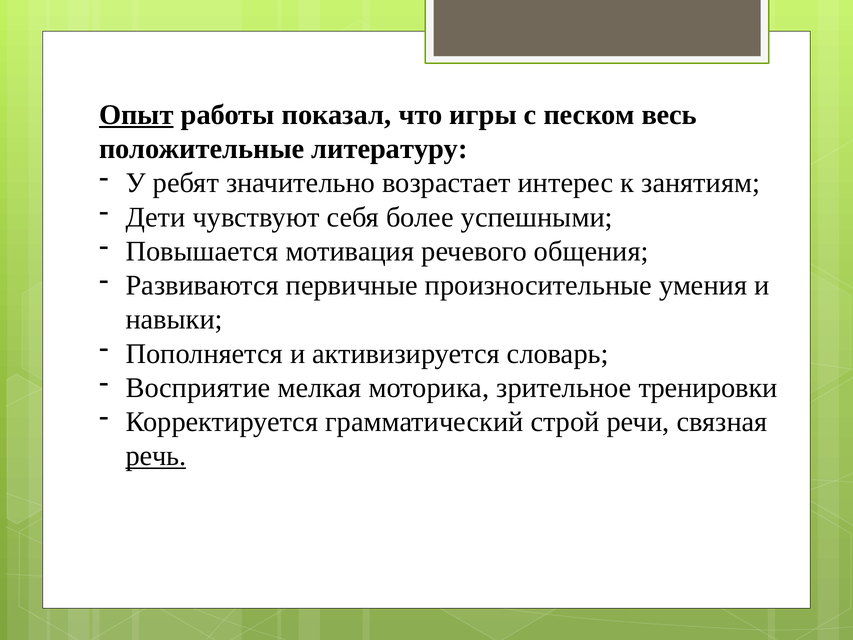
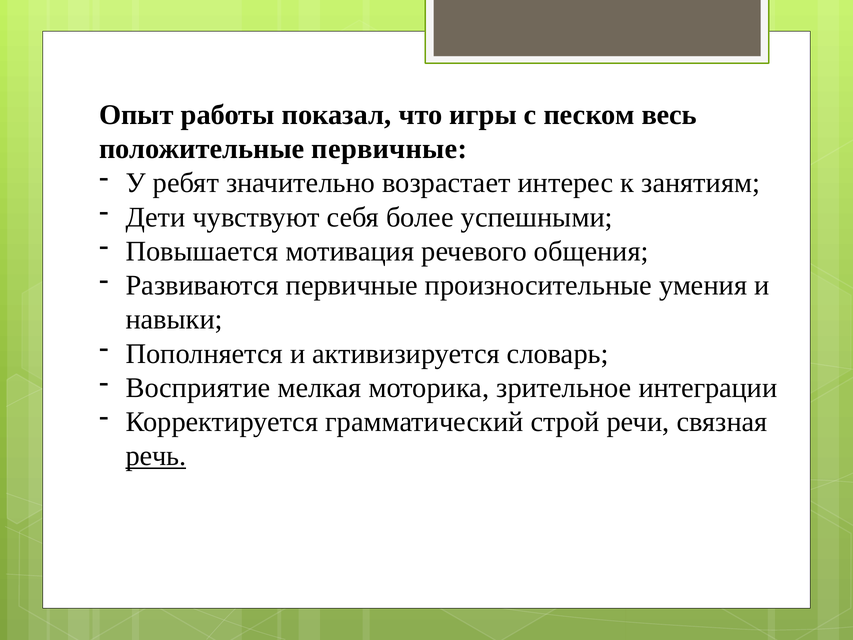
Опыт underline: present -> none (136, 115)
положительные литературу: литературу -> первичные (389, 149)
тренировки: тренировки -> интеграции (708, 388)
